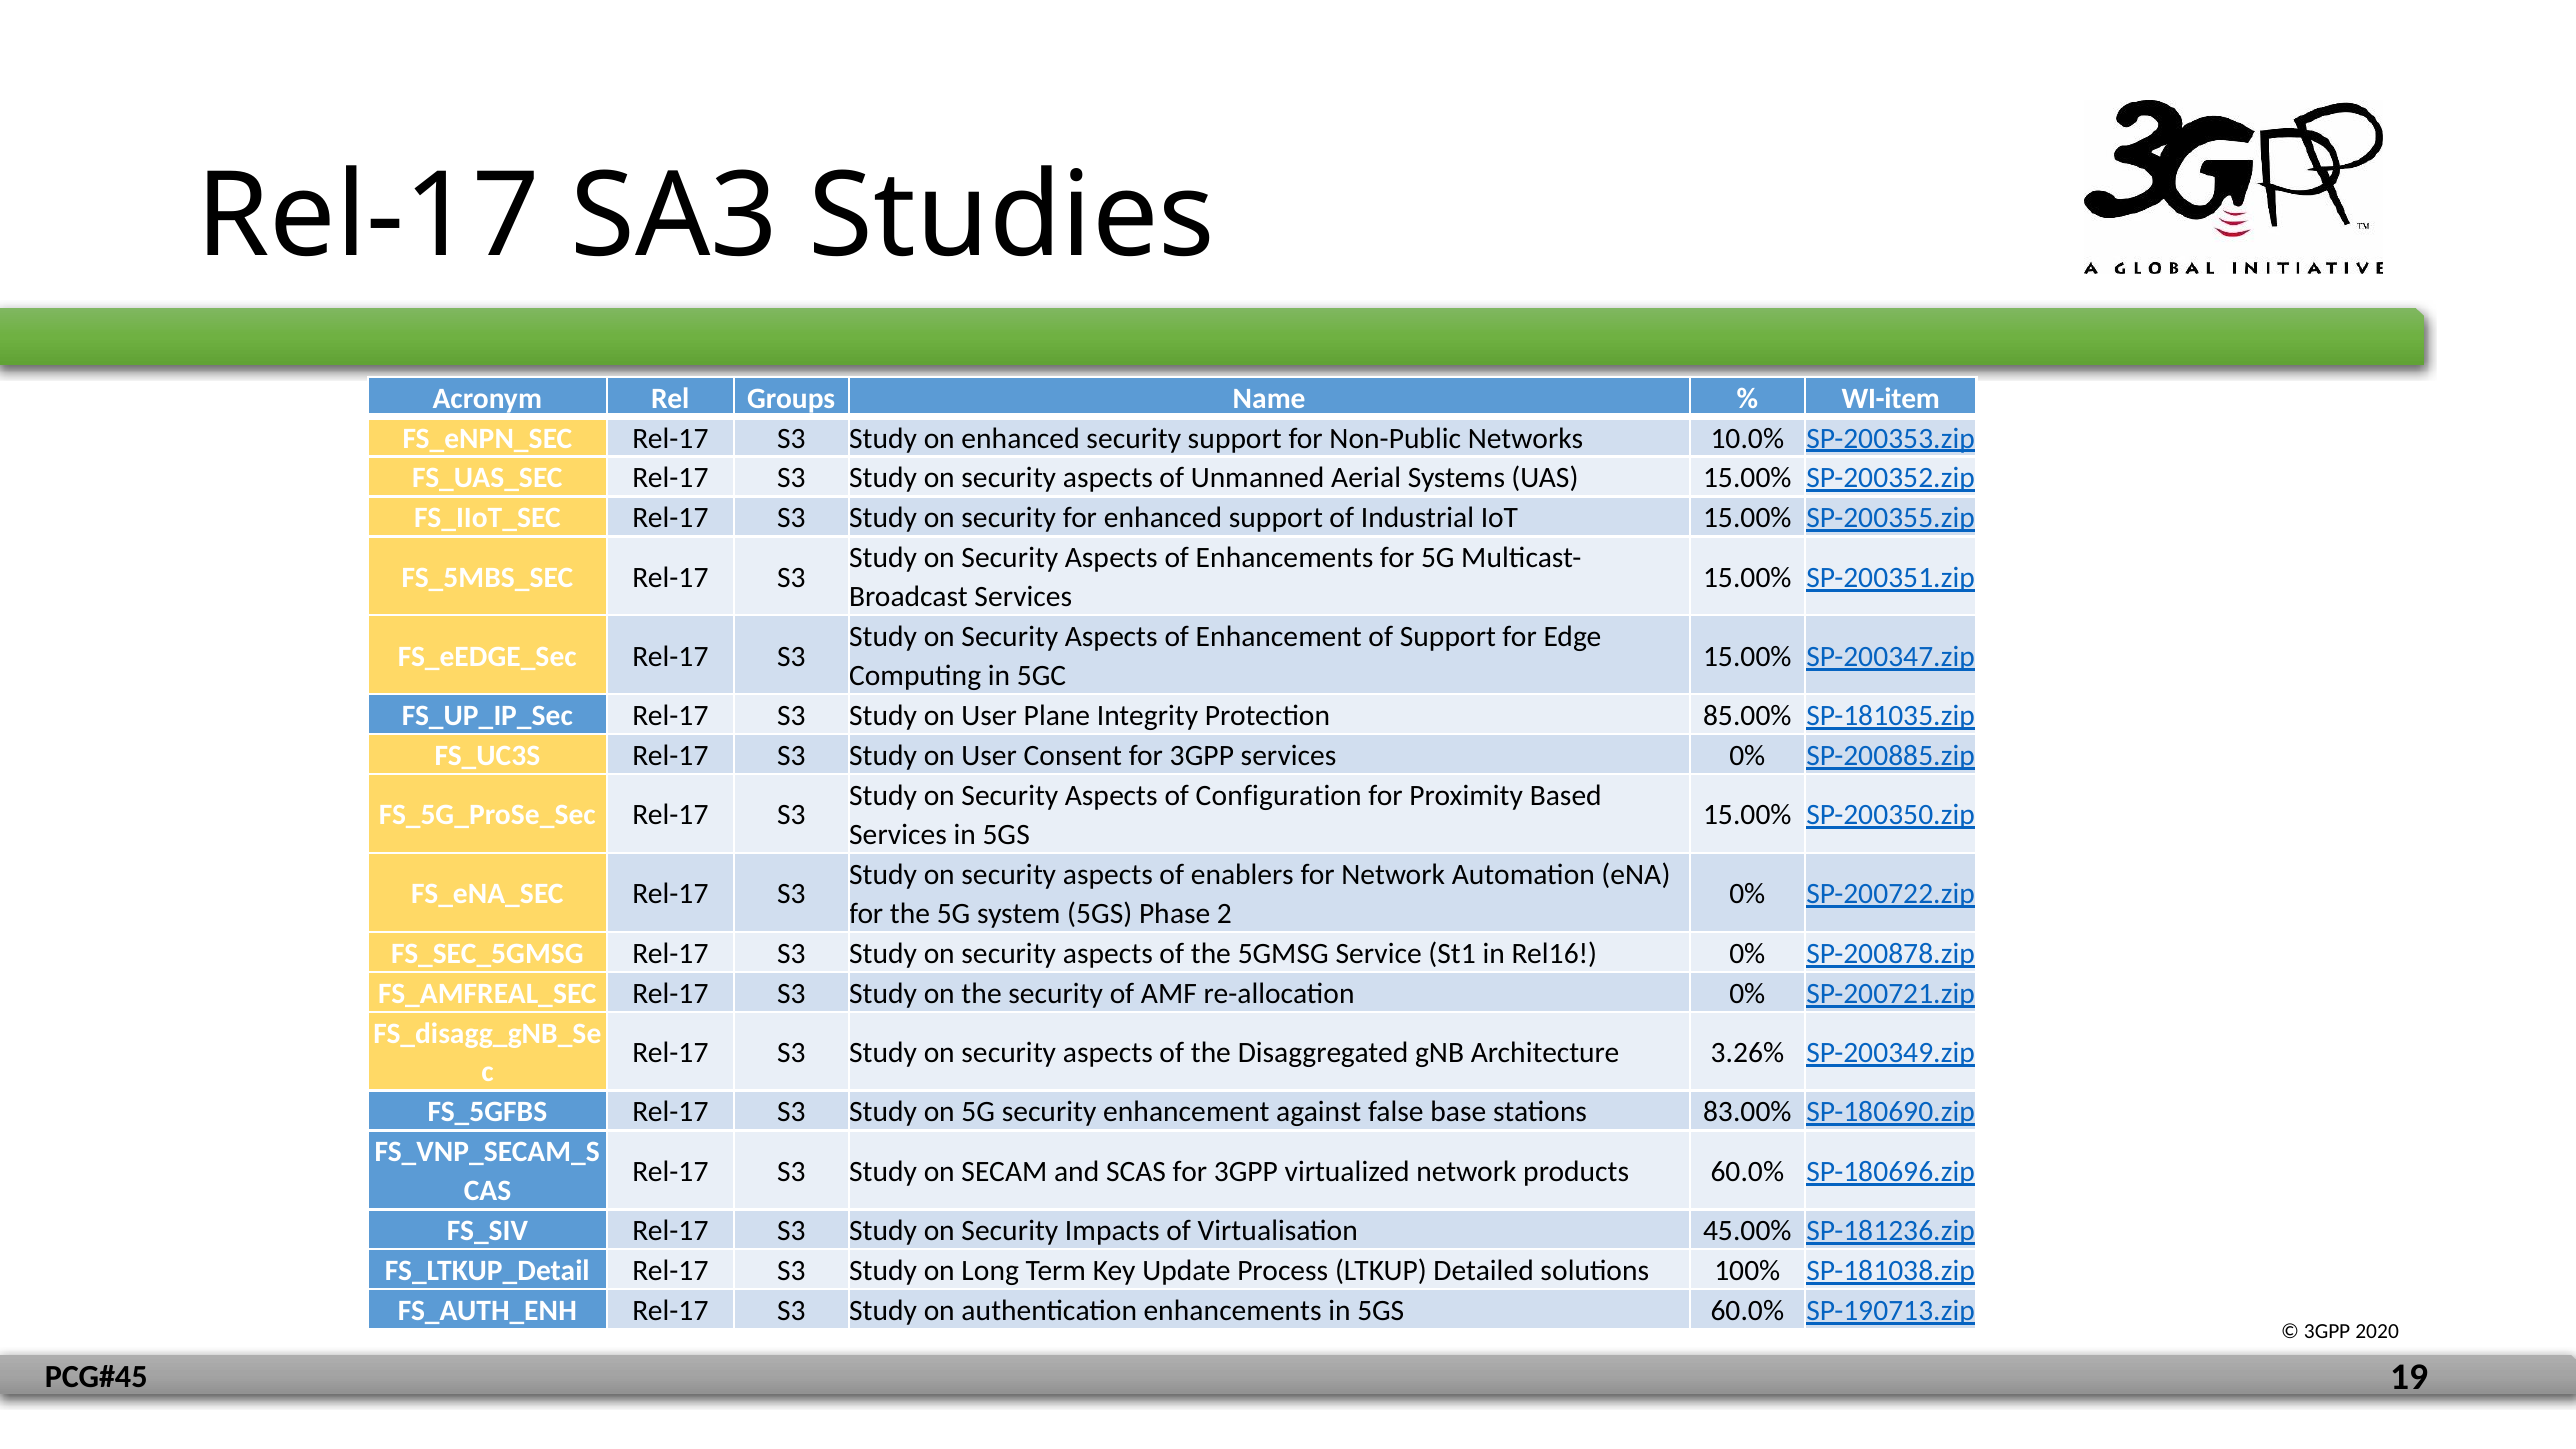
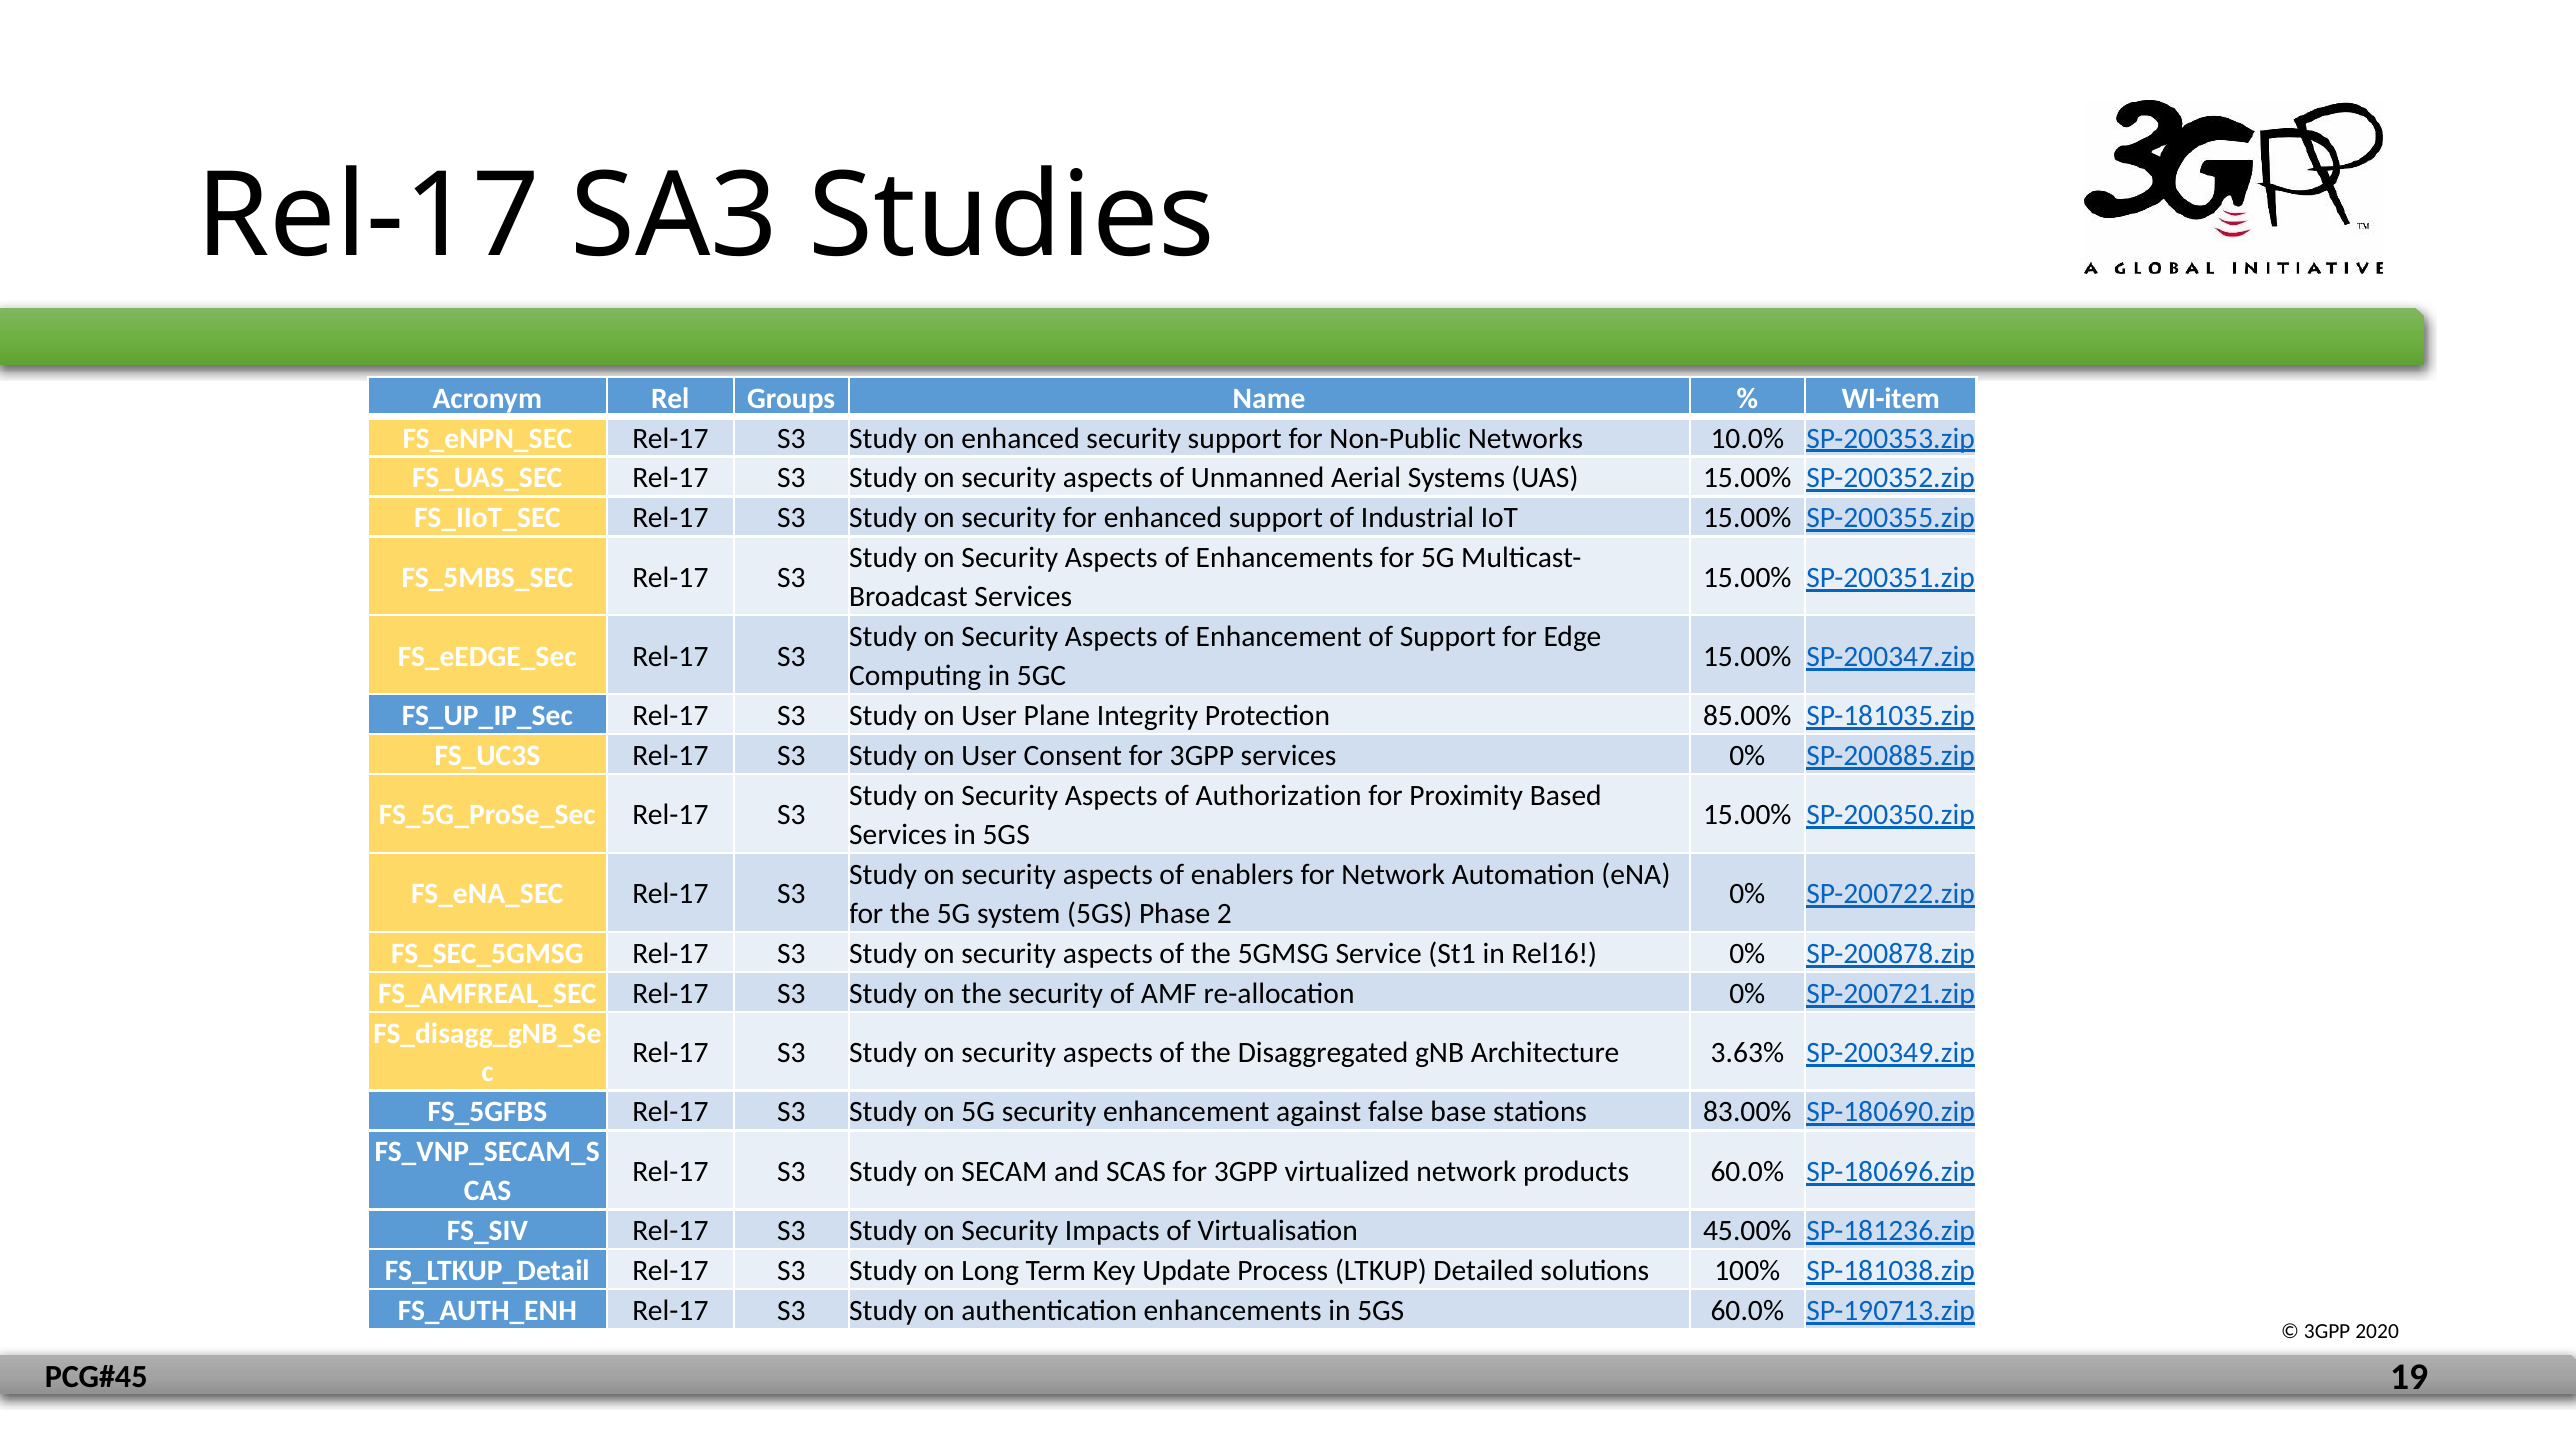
Configuration: Configuration -> Authorization (1279, 796)
3.26%: 3.26% -> 3.63% (1747, 1053)
